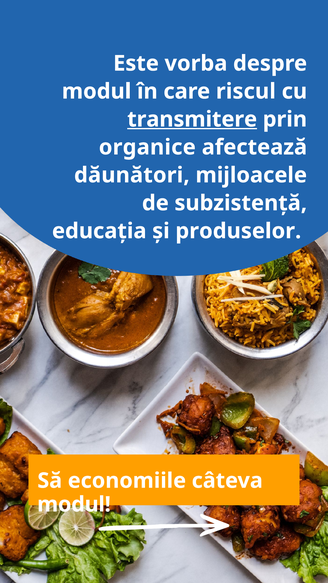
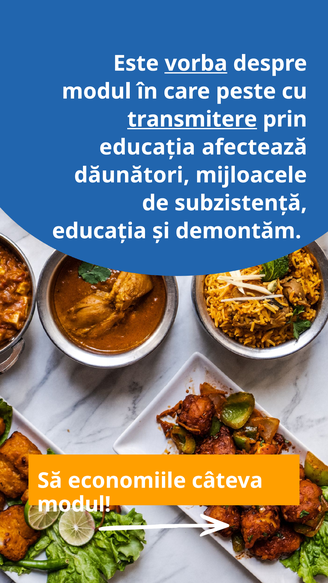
vorba underline: none -> present (196, 63)
riscul: riscul -> peste (246, 91)
organice: organice -> educația (147, 147)
produselor: produselor -> demontăm (238, 231)
